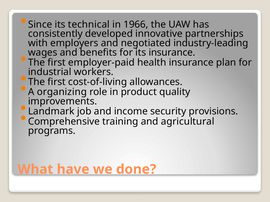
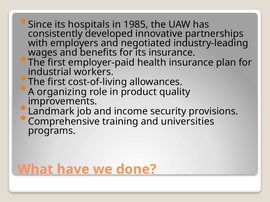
technical: technical -> hospitals (89, 24)
1966: 1966 -> 1985 (136, 24)
agricultural: agricultural -> universities (188, 122)
